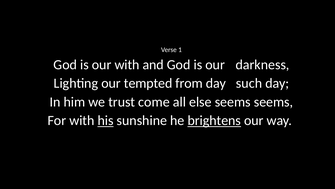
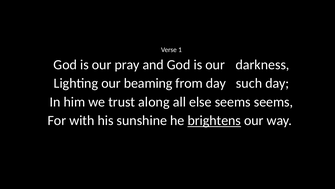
our with: with -> pray (127, 64)
tempted: tempted -> beaming (148, 83)
come: come -> along (154, 102)
his underline: present -> none (106, 120)
